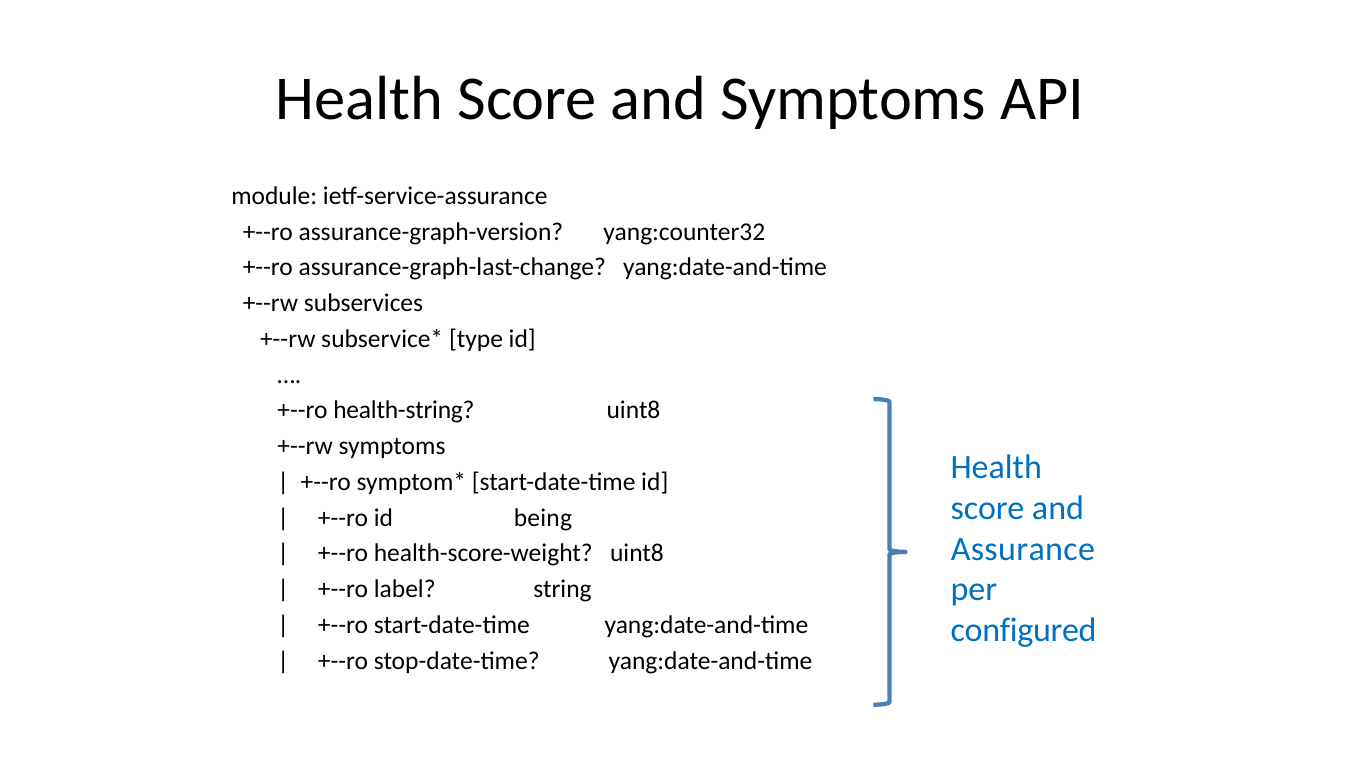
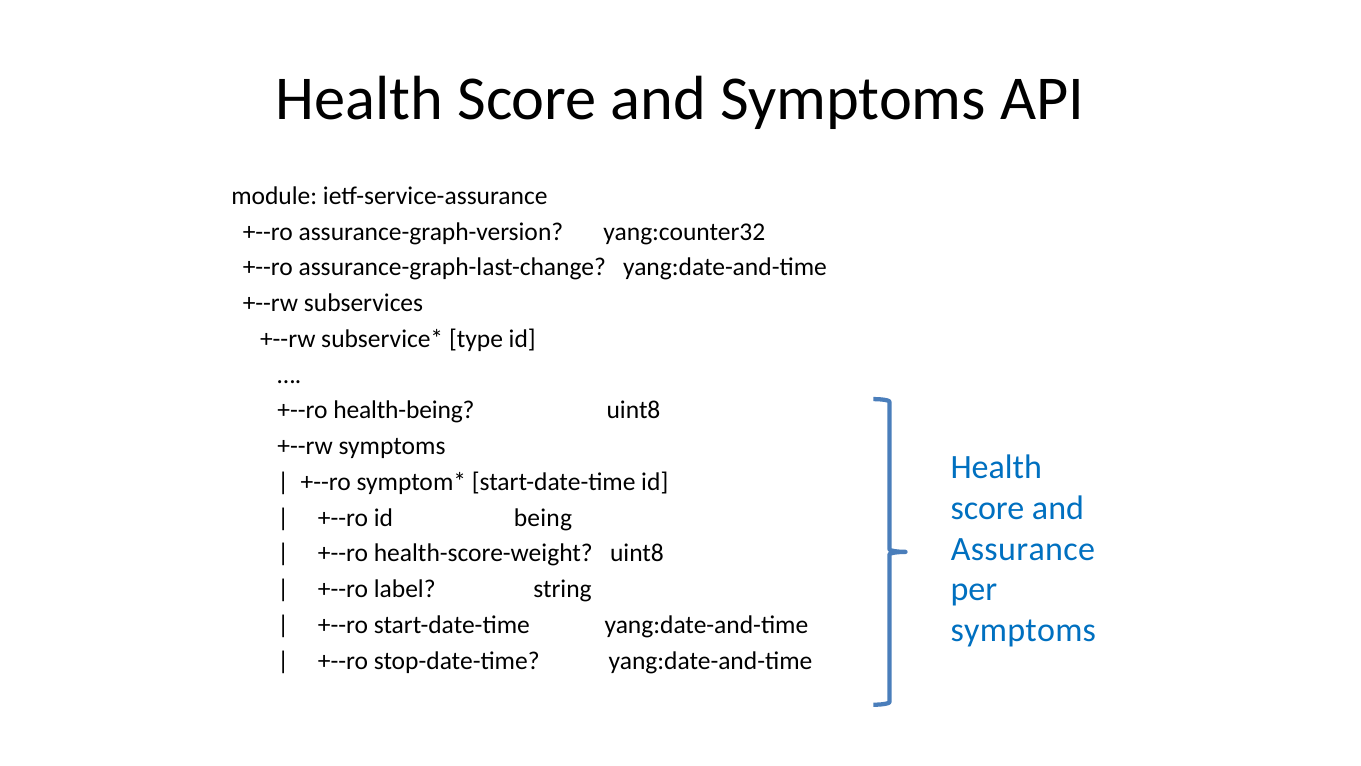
health-string: health-string -> health-being (404, 410)
configured: configured -> symptoms (1023, 630)
